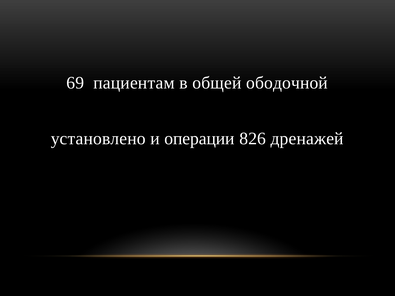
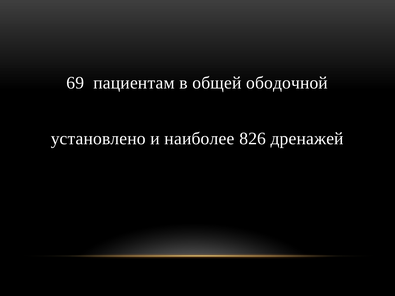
операции: операции -> наиболее (199, 139)
